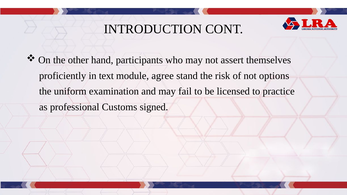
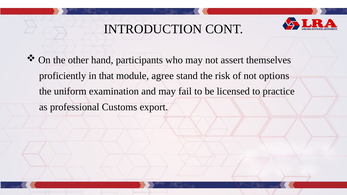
text: text -> that (106, 76)
signed: signed -> export (154, 107)
